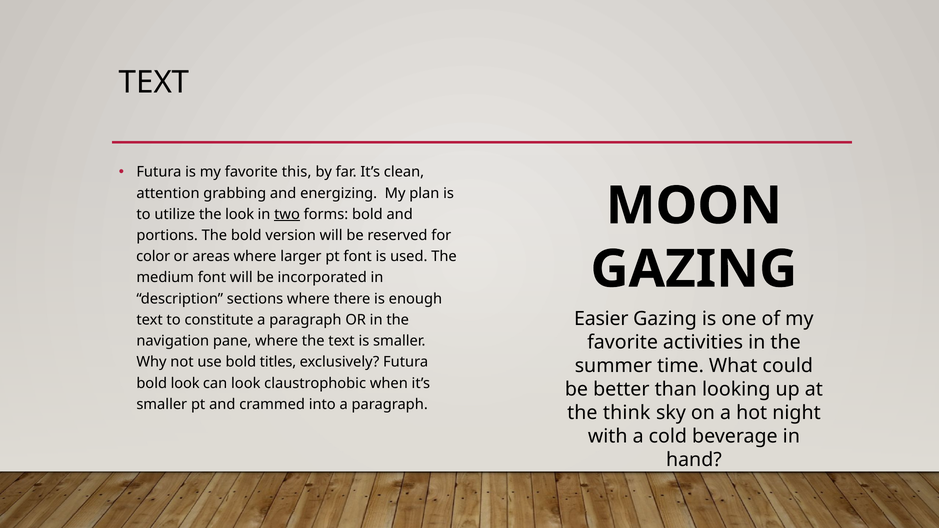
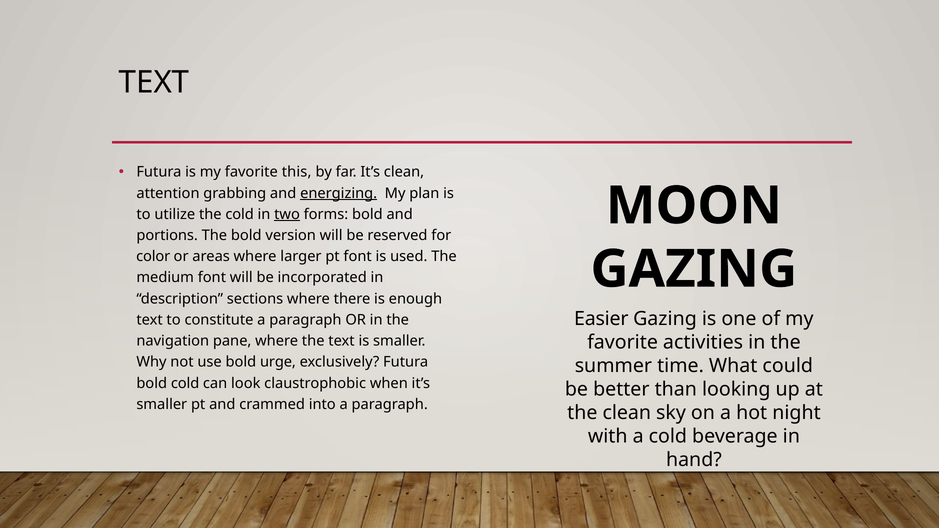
energizing underline: none -> present (339, 193)
the look: look -> cold (240, 214)
titles: titles -> urge (278, 362)
bold look: look -> cold (185, 383)
the think: think -> clean (627, 413)
